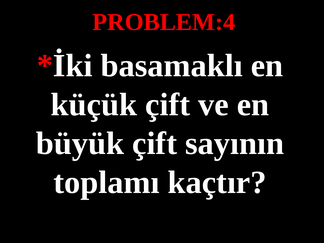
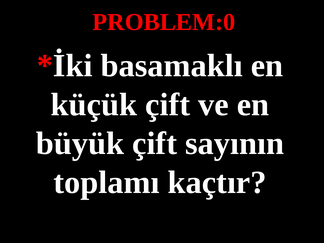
PROBLEM:4: PROBLEM:4 -> PROBLEM:0 (164, 22)
